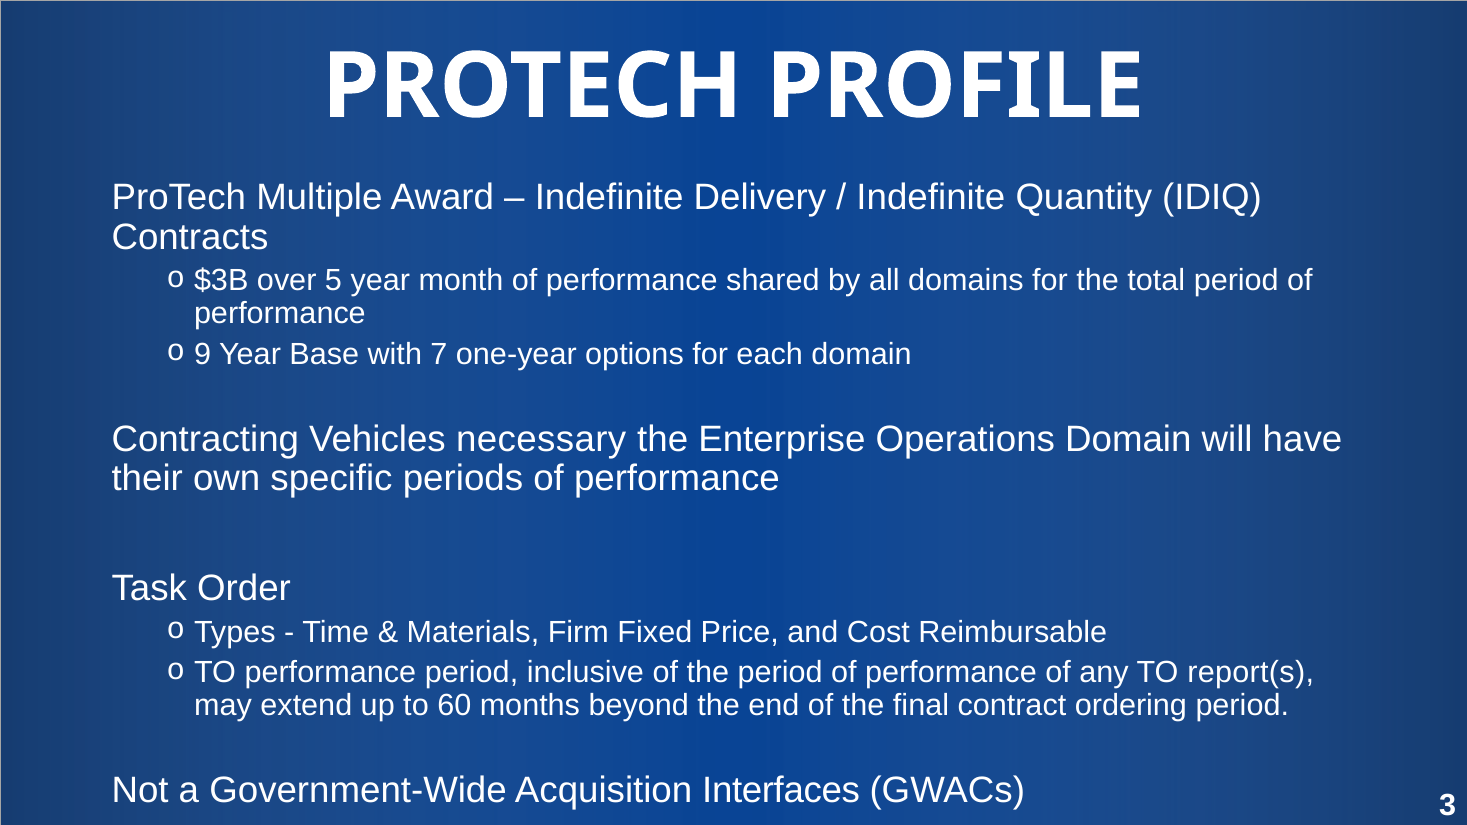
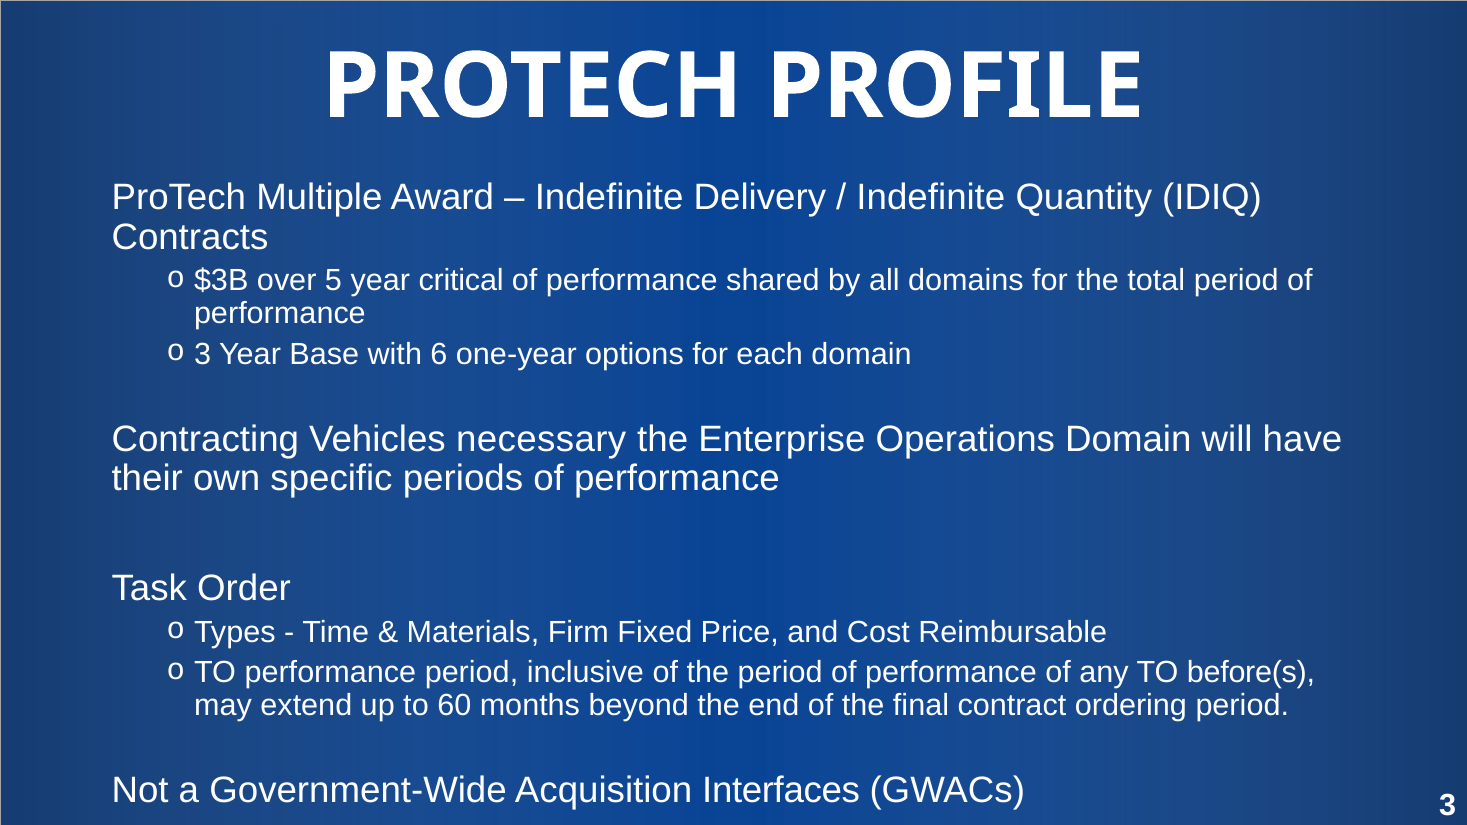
month: month -> critical (461, 281)
9: 9 -> 3 (203, 355)
7: 7 -> 6 (439, 355)
report(s: report(s -> before(s (1251, 673)
